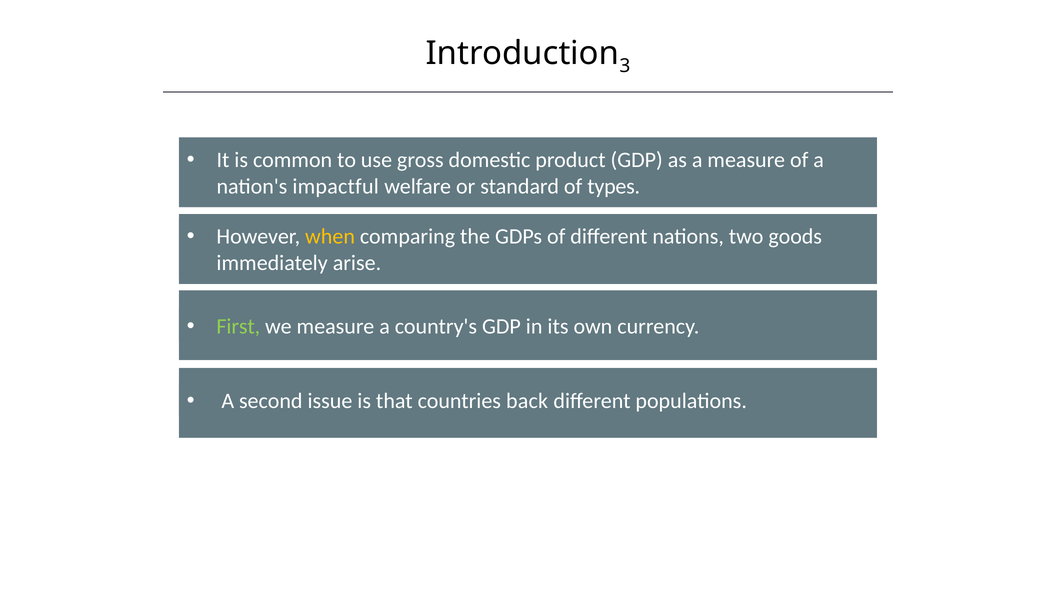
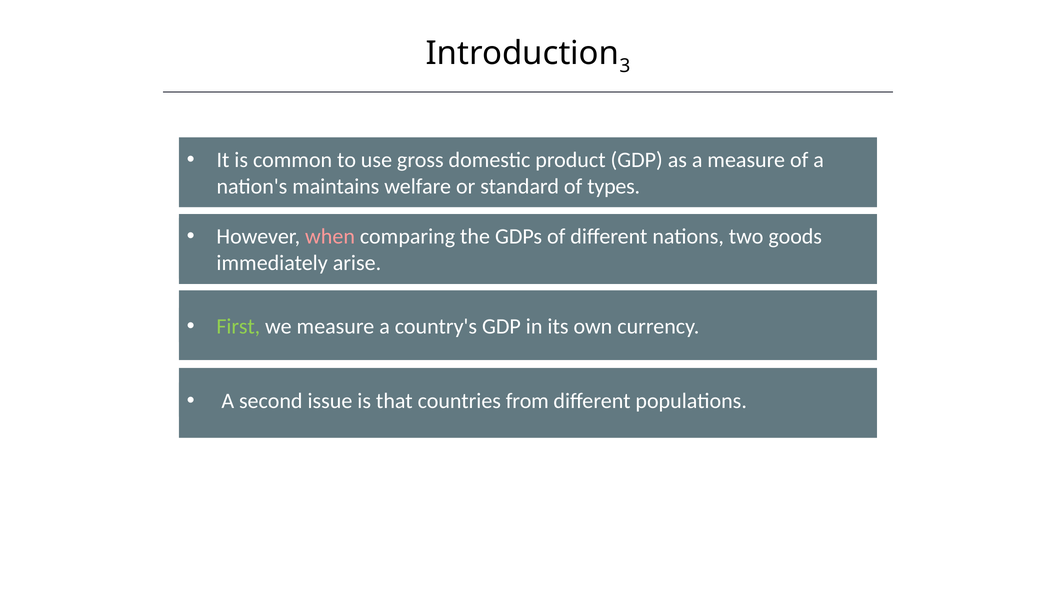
impactful: impactful -> maintains (336, 186)
when colour: yellow -> pink (330, 237)
back: back -> from (527, 401)
